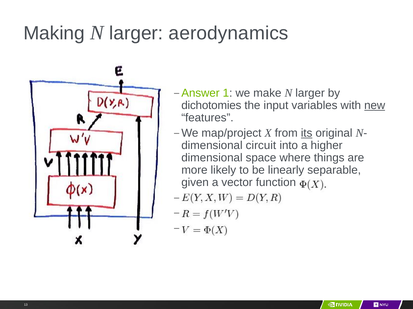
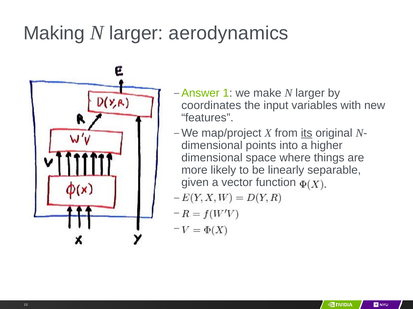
dichotomies: dichotomies -> coordinates (211, 106)
new underline: present -> none (375, 106)
circuit: circuit -> points (261, 146)
